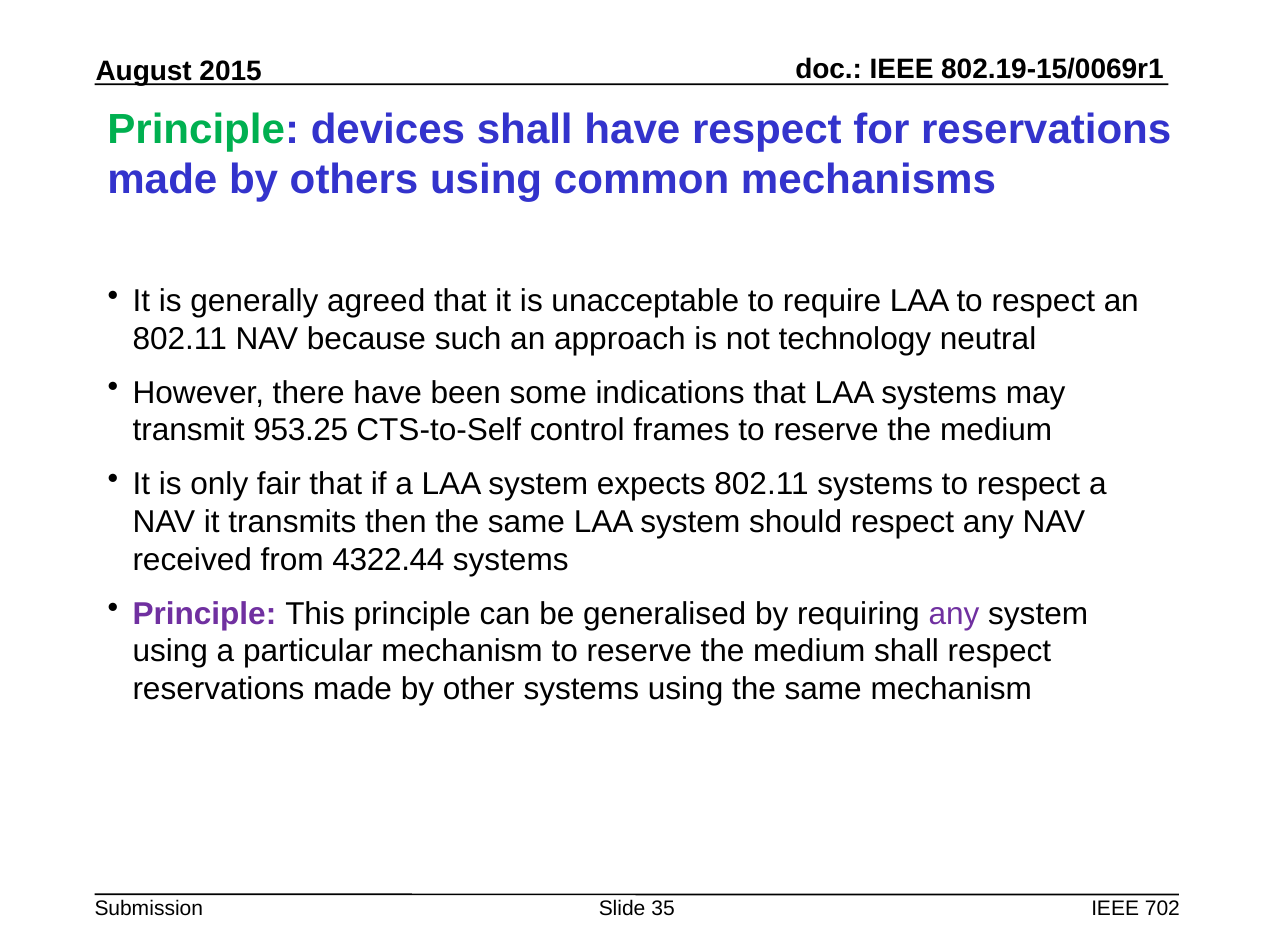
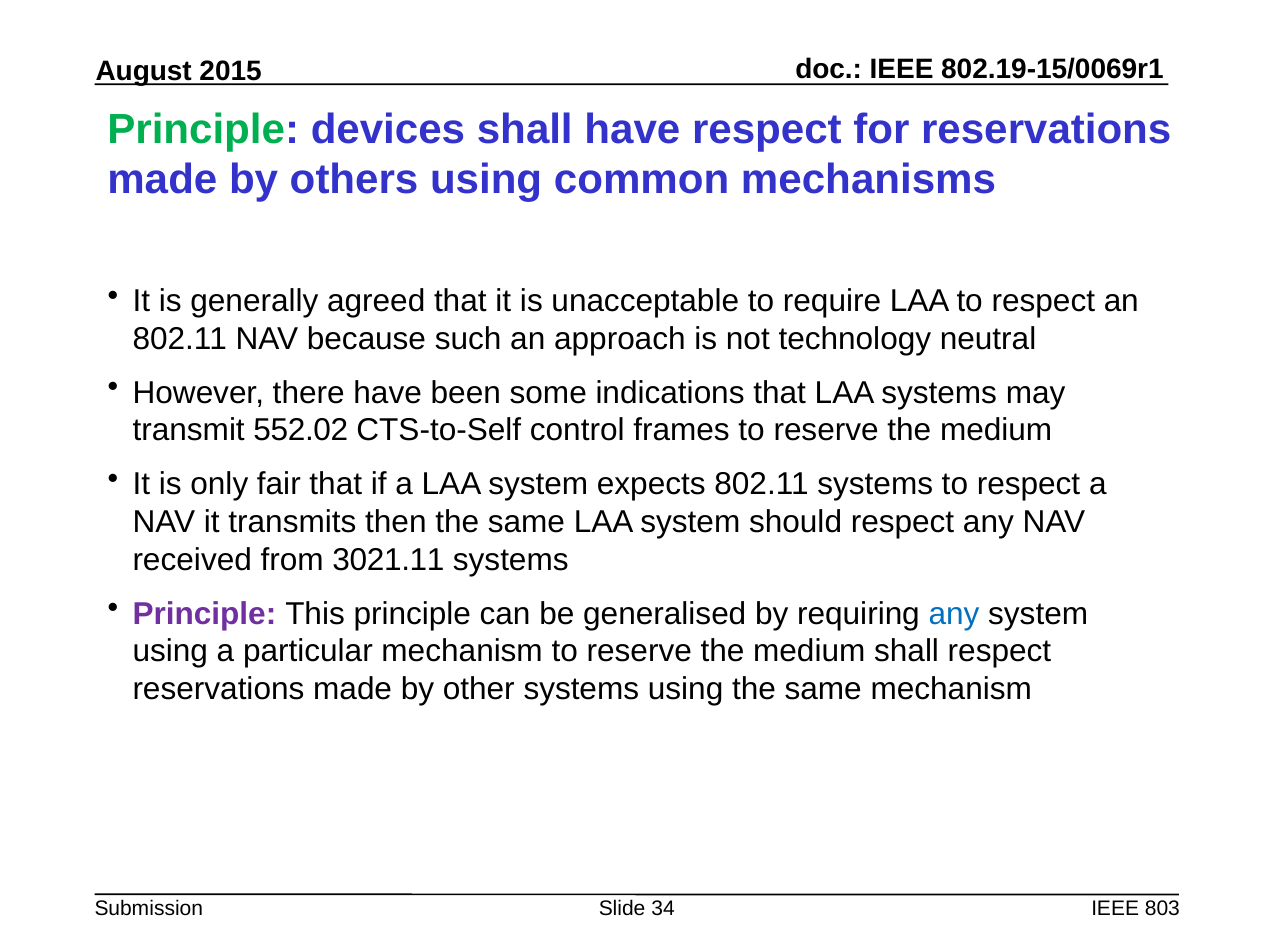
953.25: 953.25 -> 552.02 (301, 431)
4322.44: 4322.44 -> 3021.11 (388, 560)
any colour: purple -> blue (954, 614)
35: 35 -> 34 (663, 908)
702: 702 -> 803 (1162, 908)
